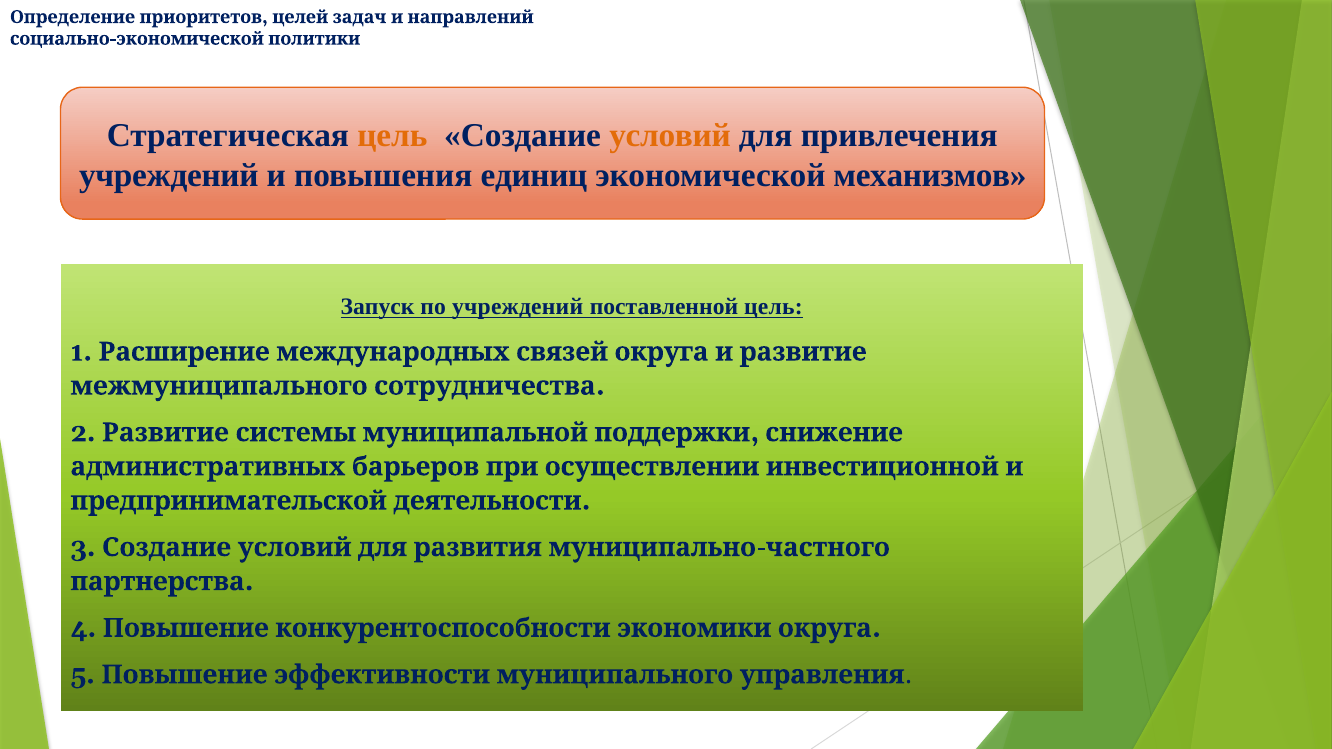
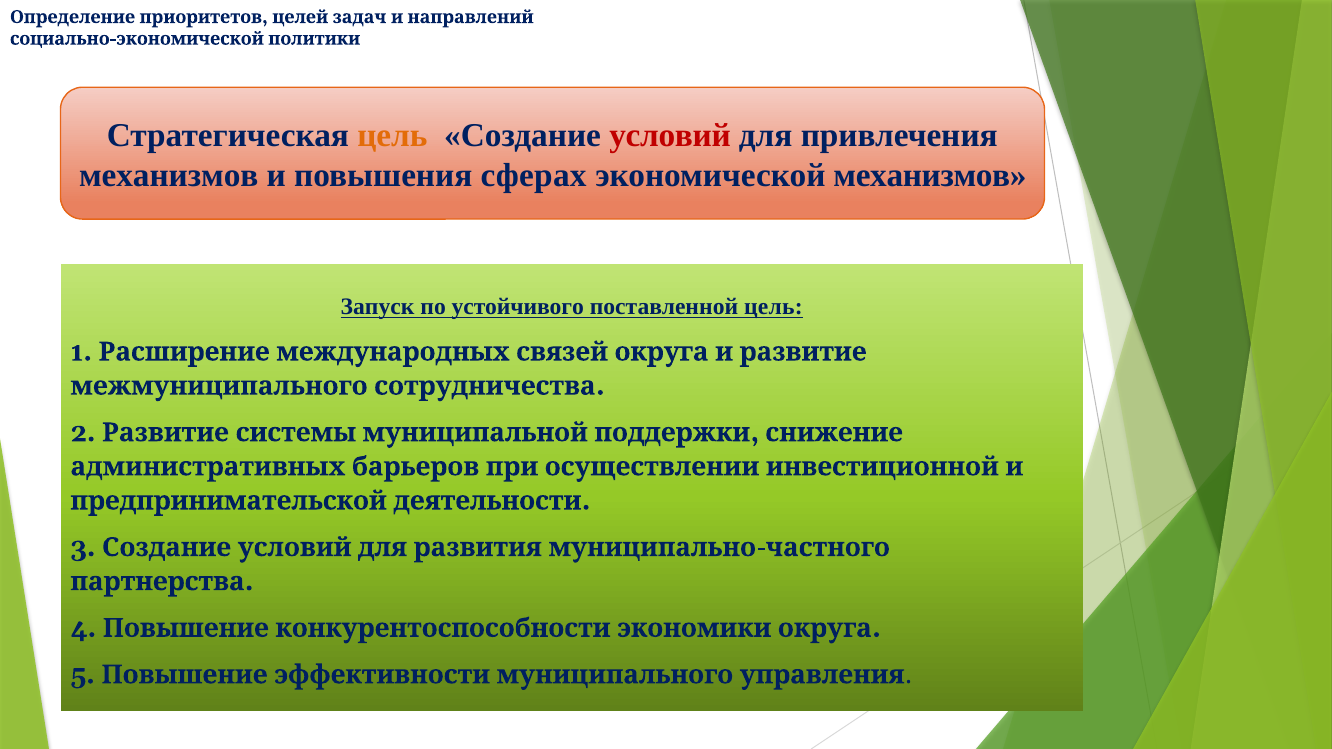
условий colour: orange -> red (670, 136)
учреждений: учреждений -> механизмов (169, 175)
единиц: единиц -> сферах (534, 175)
по учреждений: учреждений -> устойчивого (518, 307)
